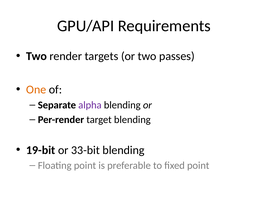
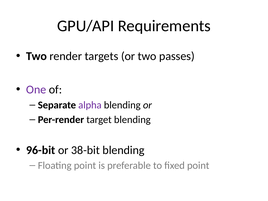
One colour: orange -> purple (36, 90)
19-bit: 19-bit -> 96-bit (41, 150)
33-bit: 33-bit -> 38-bit (85, 150)
